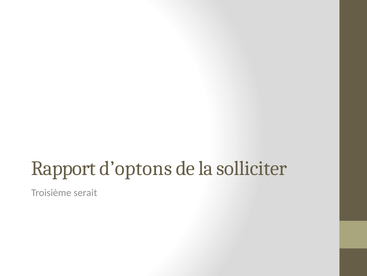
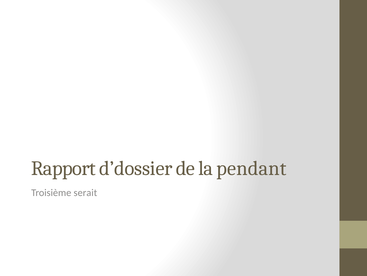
d’optons: d’optons -> d’dossier (136, 168)
solliciter: solliciter -> pendant (251, 168)
